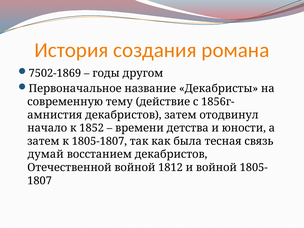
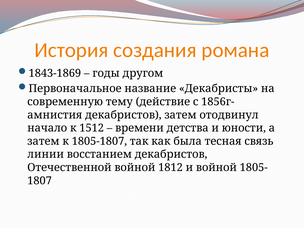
7502-1869: 7502-1869 -> 1843-1869 (55, 73)
1852: 1852 -> 1512 (92, 128)
думай: думай -> линии (46, 154)
